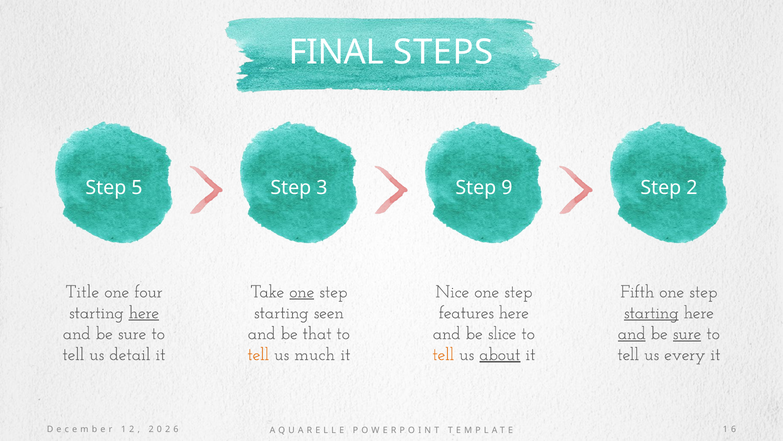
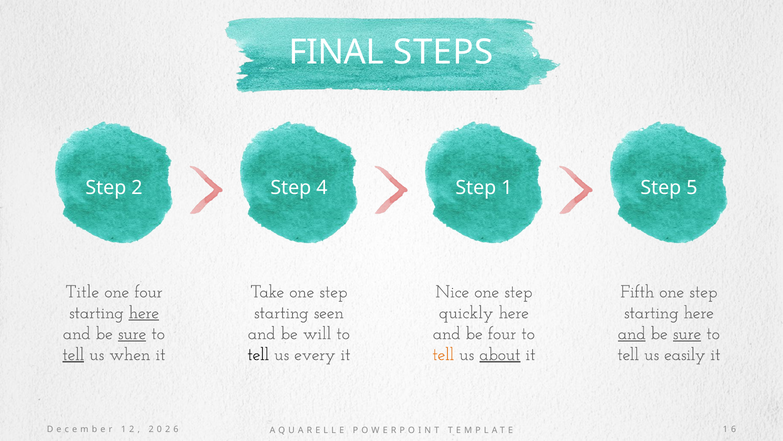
Step 5: 5 -> 2 (137, 188)
3: 3 -> 4 (322, 188)
Step 9: 9 -> 1 (507, 188)
Step 2: 2 -> 5 (692, 188)
one underline: present -> none (302, 291)
features: features -> quickly (466, 312)
starting underline: present -> none (651, 312)
sure underline: none -> present (132, 333)
that: that -> will (317, 333)
be slice: slice -> four (502, 333)
tell underline: none -> present (73, 354)
detail: detail -> when (130, 354)
tell colour: orange -> black (258, 354)
much: much -> every (315, 354)
every: every -> easily (685, 354)
